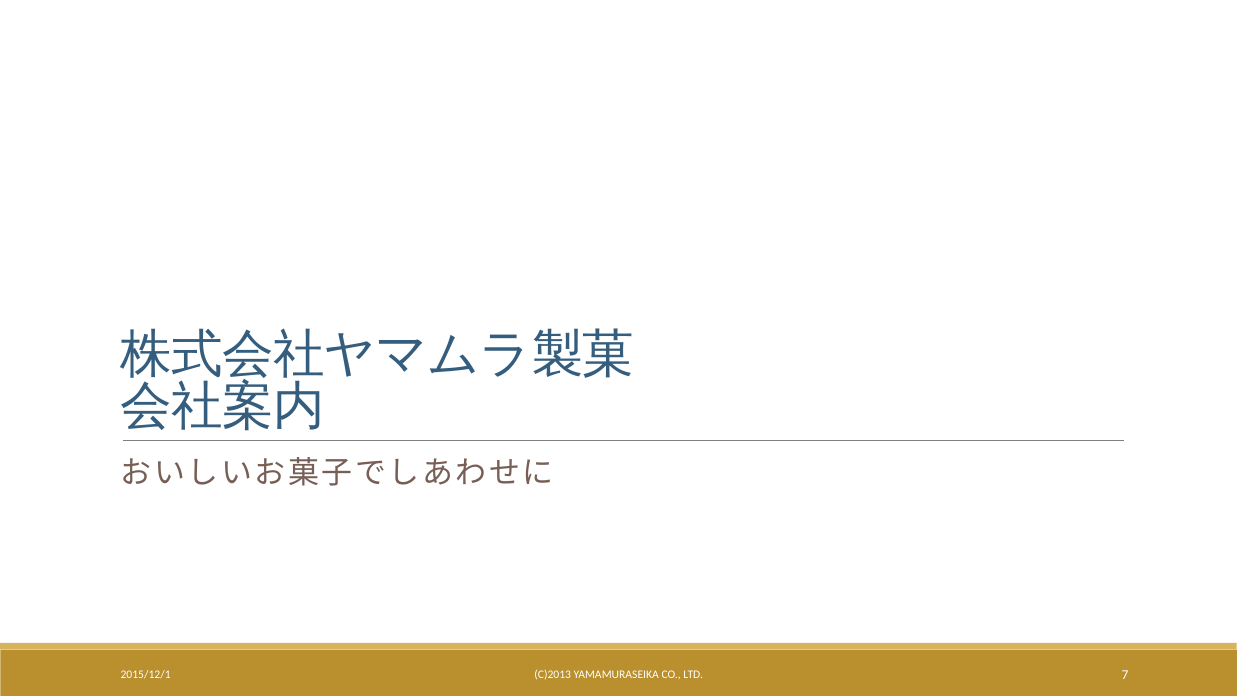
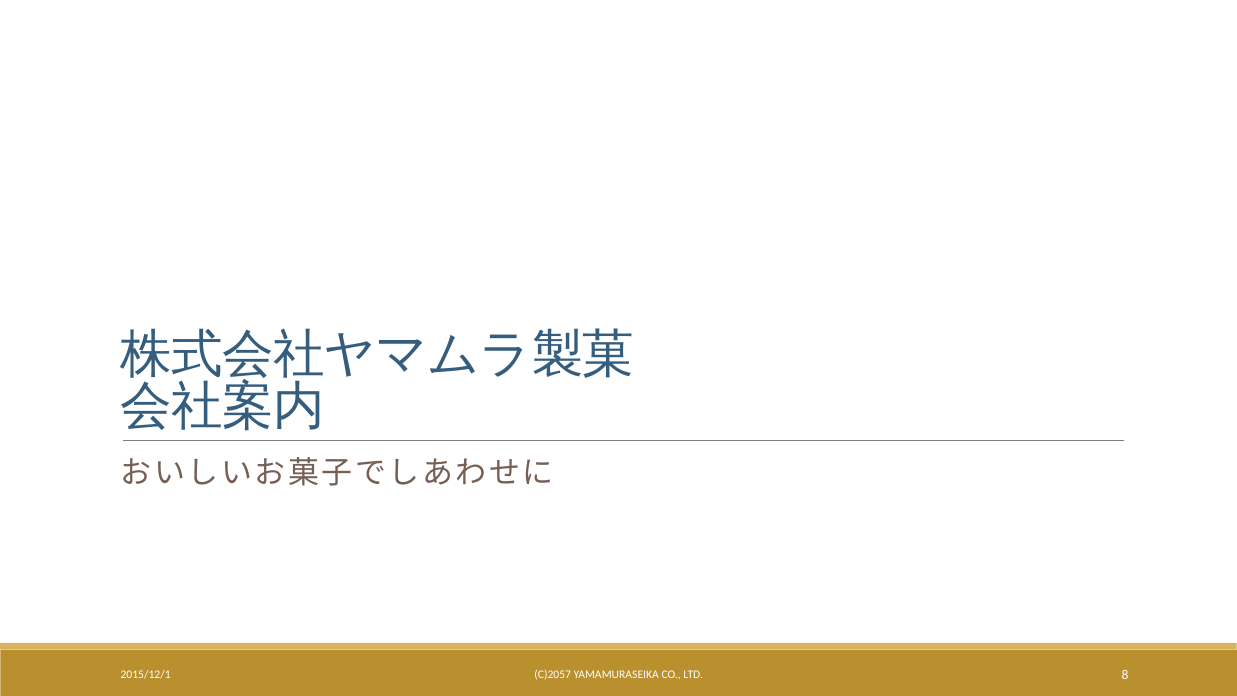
C)2013: C)2013 -> C)2057 (553, 675)
7: 7 -> 8 (1125, 675)
